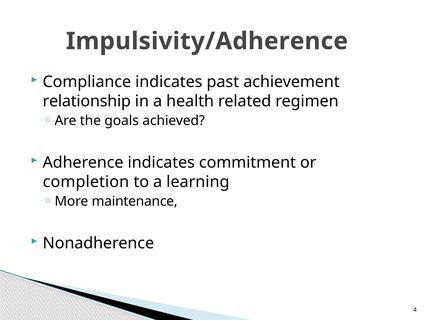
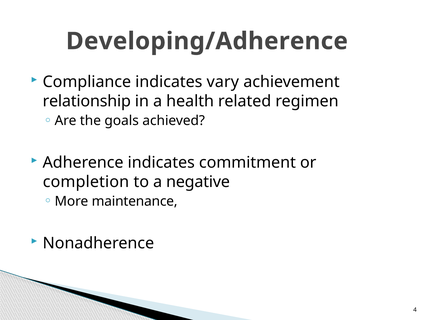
Impulsivity/Adherence: Impulsivity/Adherence -> Developing/Adherence (207, 41)
past: past -> vary (223, 82)
learning: learning -> negative (198, 182)
